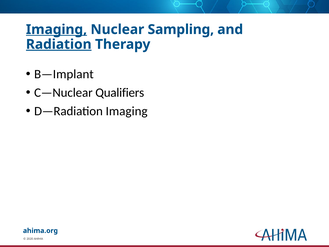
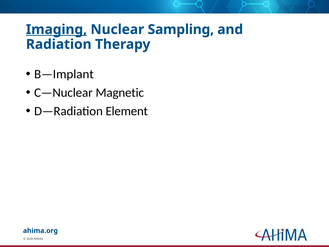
Radiation underline: present -> none (59, 44)
Qualifiers: Qualifiers -> Magnetic (120, 93)
D—Radiation Imaging: Imaging -> Element (127, 111)
